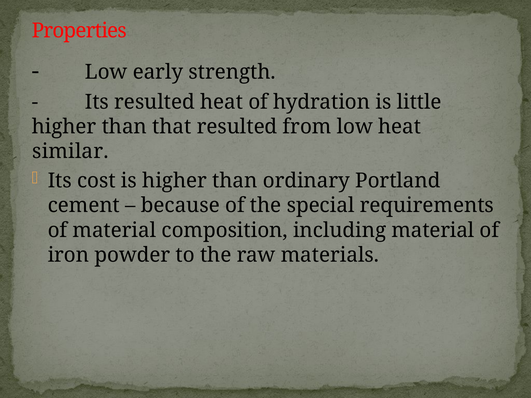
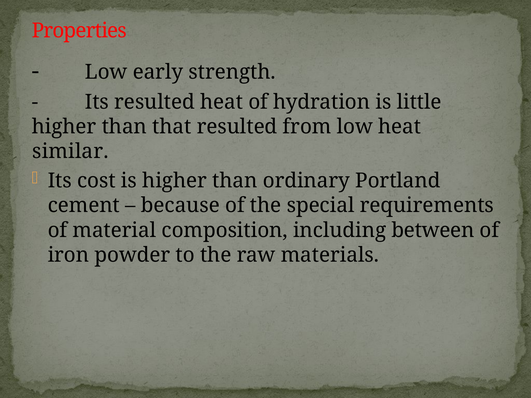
including material: material -> between (433, 230)
